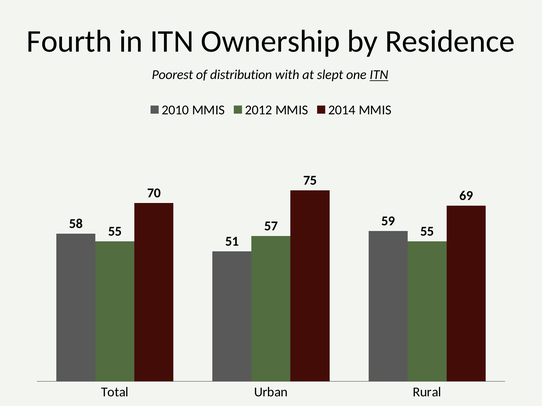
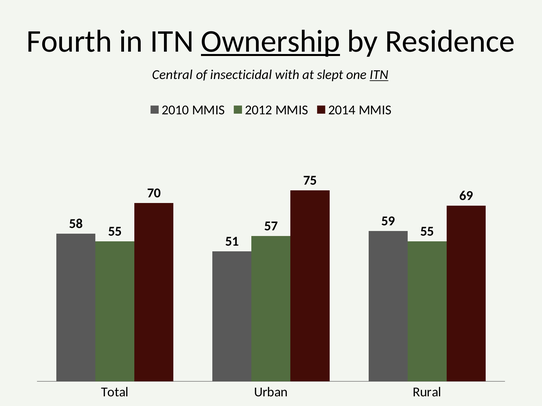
Ownership underline: none -> present (270, 41)
Poorest: Poorest -> Central (172, 75)
distribution: distribution -> insecticidal (241, 75)
